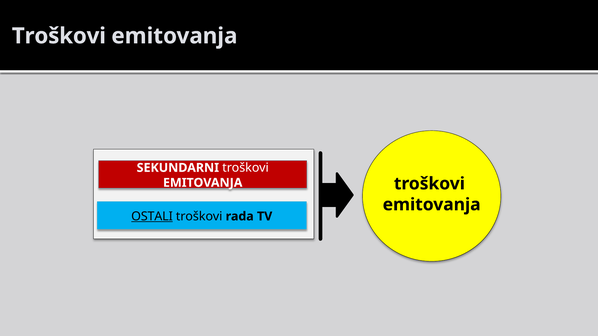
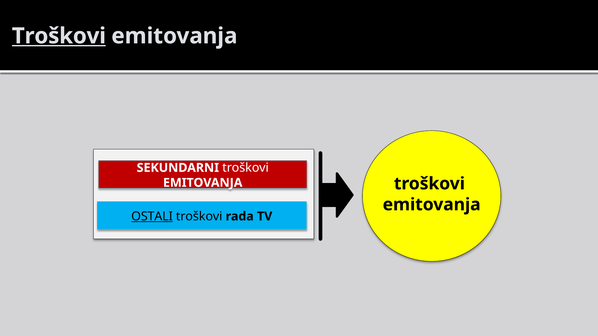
Troškovi underline: none -> present (59, 36)
